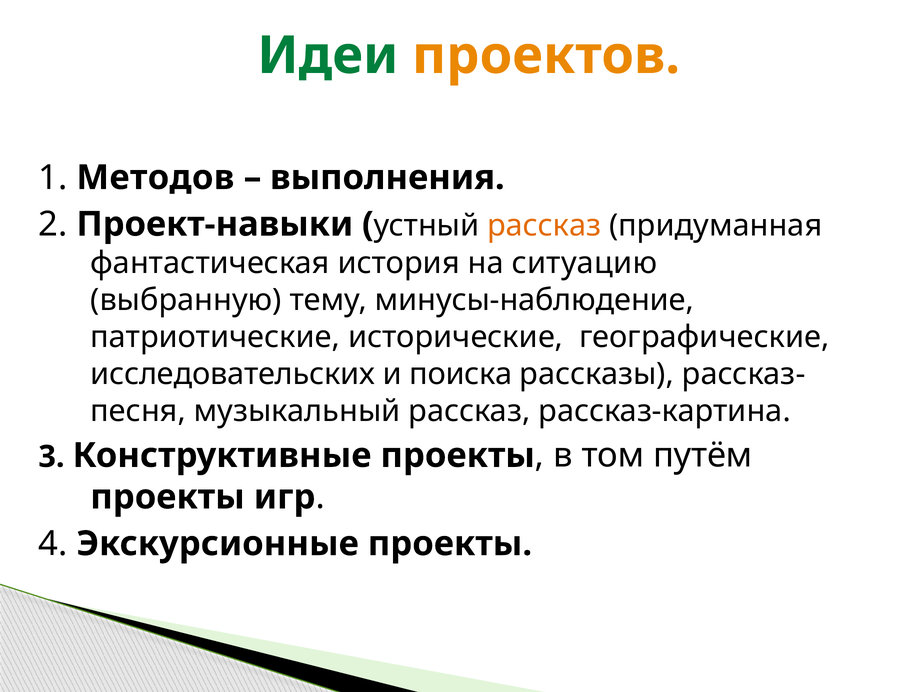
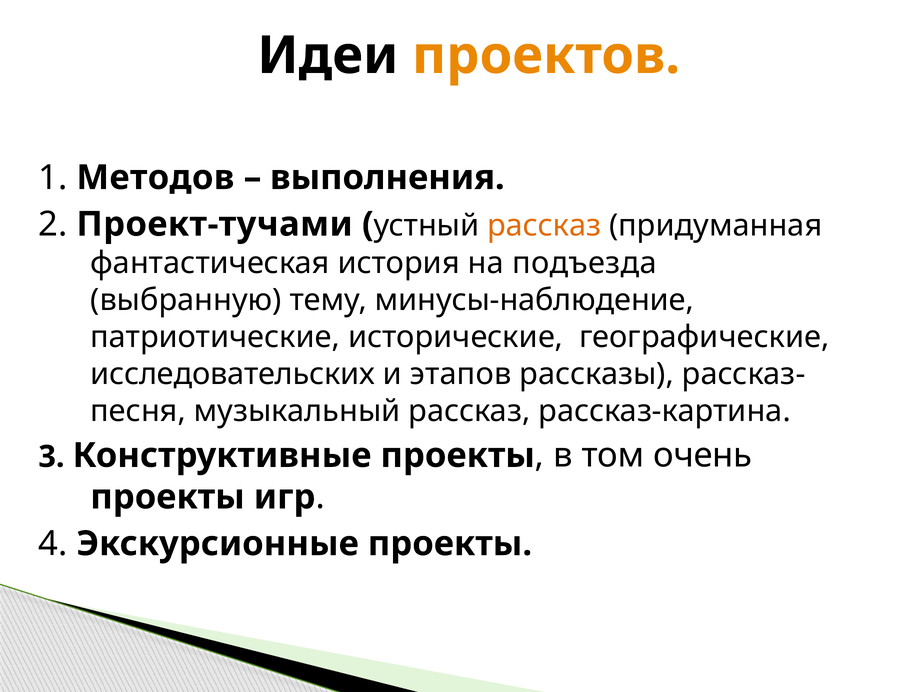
Идеи colour: green -> black (328, 56)
Проект-навыки: Проект-навыки -> Проект-тучами (215, 224)
ситуацию: ситуацию -> подъезда (584, 263)
поиска: поиска -> этапов (461, 374)
путём: путём -> очень (703, 456)
